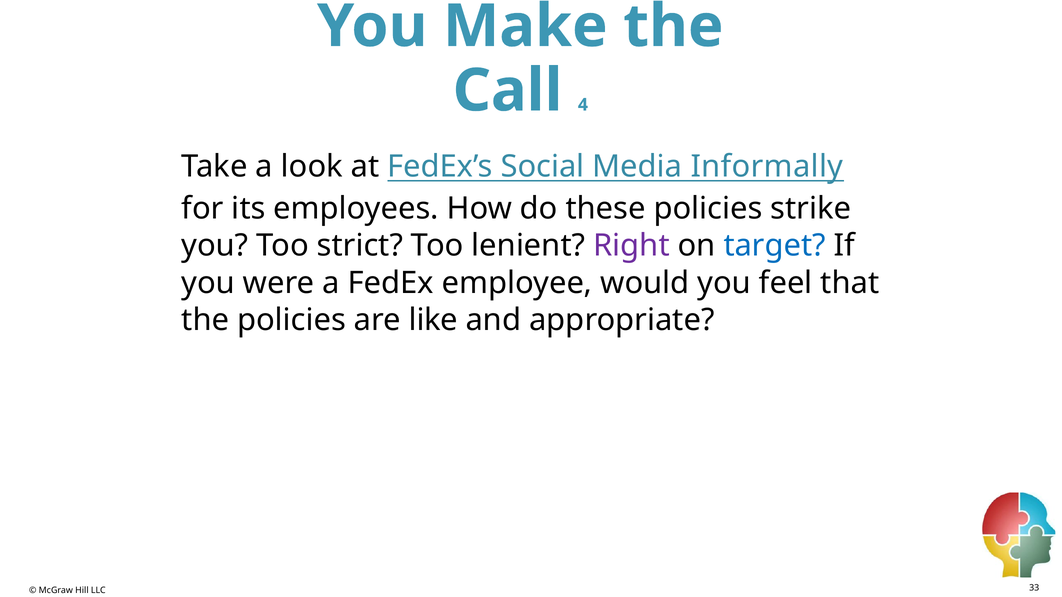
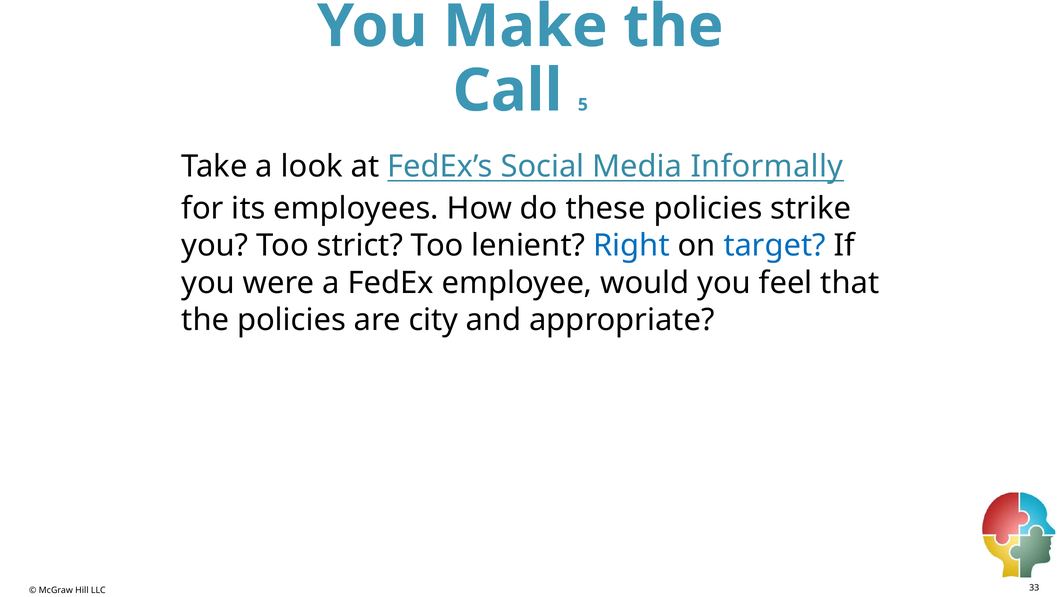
4: 4 -> 5 (583, 105)
Right colour: purple -> blue (631, 246)
like: like -> city (433, 320)
